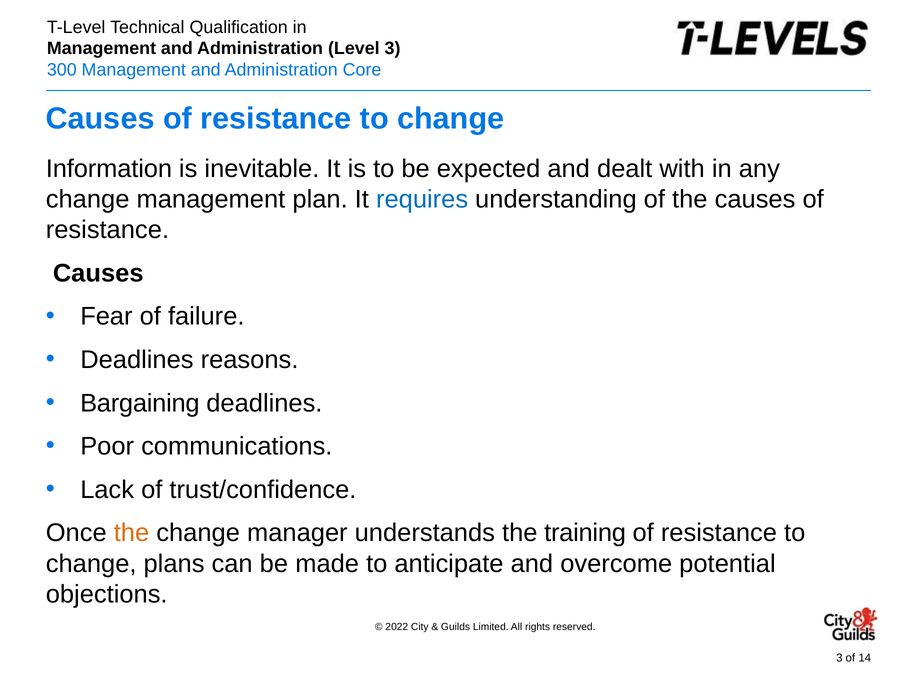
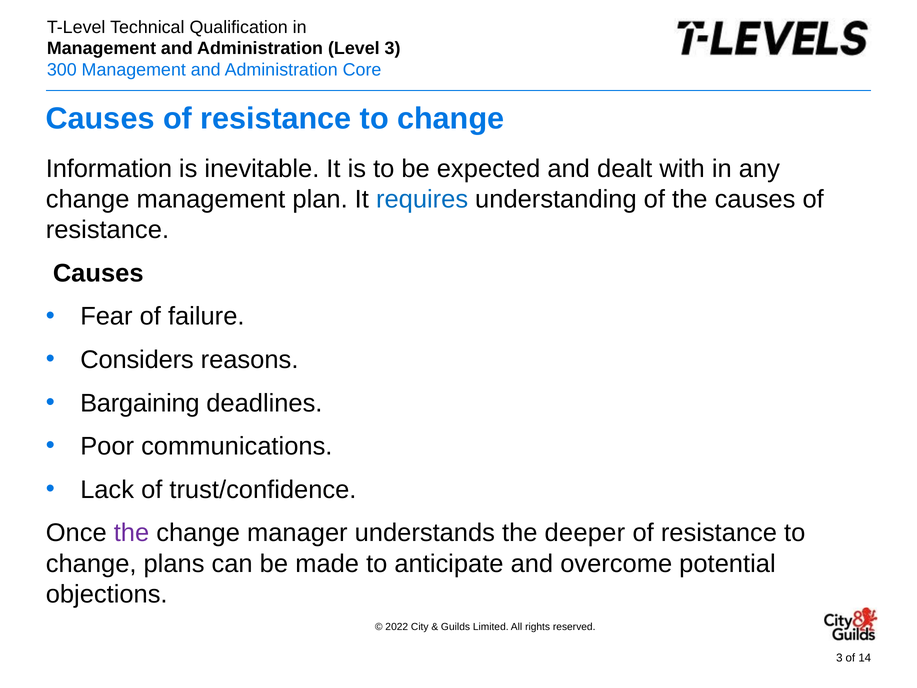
Deadlines: Deadlines -> Considers (137, 360)
the colour: orange -> purple (131, 533)
training: training -> deeper (585, 533)
